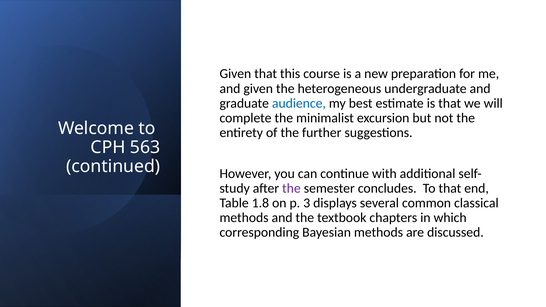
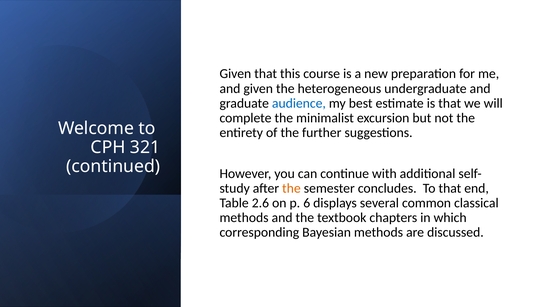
563: 563 -> 321 (145, 147)
the colour: purple -> orange (291, 188)
1.8: 1.8 -> 2.6 (260, 203)
3: 3 -> 6 (307, 203)
